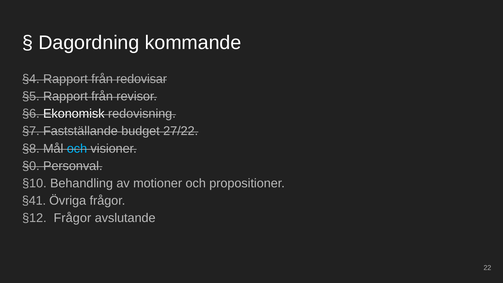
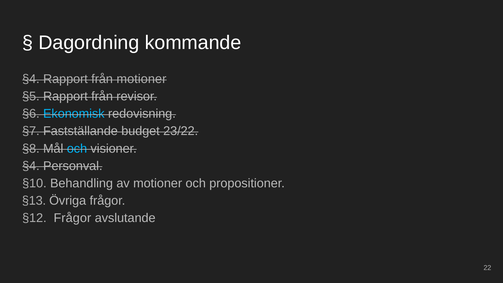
från redovisar: redovisar -> motioner (141, 79)
Ekonomisk colour: white -> light blue (74, 114)
27/22: 27/22 -> 23/22 (181, 131)
§0: §0 -> §4 (31, 166)
§41: §41 -> §13 (34, 201)
